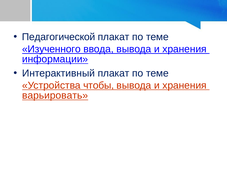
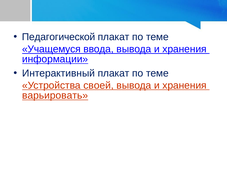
Изученного: Изученного -> Учащемуся (51, 49)
чтобы: чтобы -> своей (99, 85)
